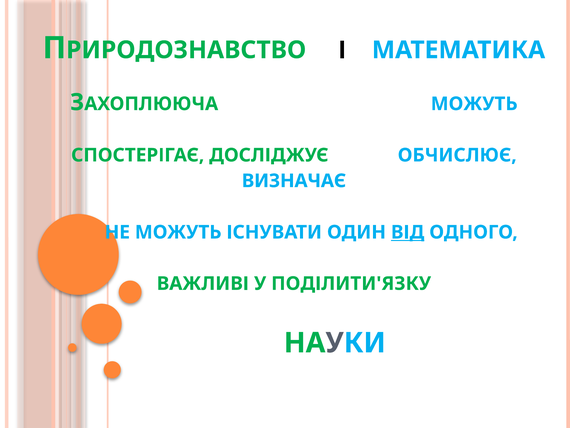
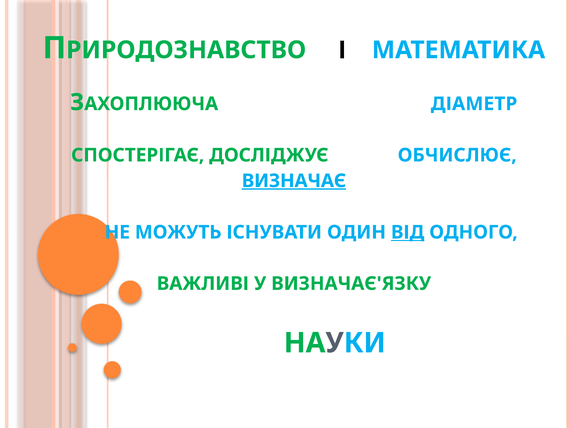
МОЖУТЬ: МОЖУТЬ -> ДІАМЕТР (474, 104)
ВИЗНАЧАЄ underline: none -> present (294, 181)
ПОДІЛИТИ'ЯЗКУ: ПОДІЛИТИ'ЯЗКУ -> ВИЗНАЧАЄ'ЯЗКУ (351, 283)
